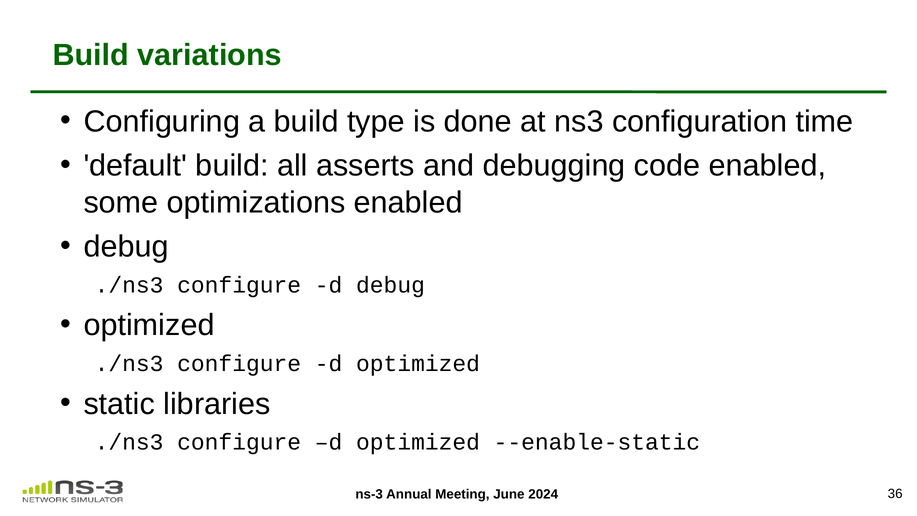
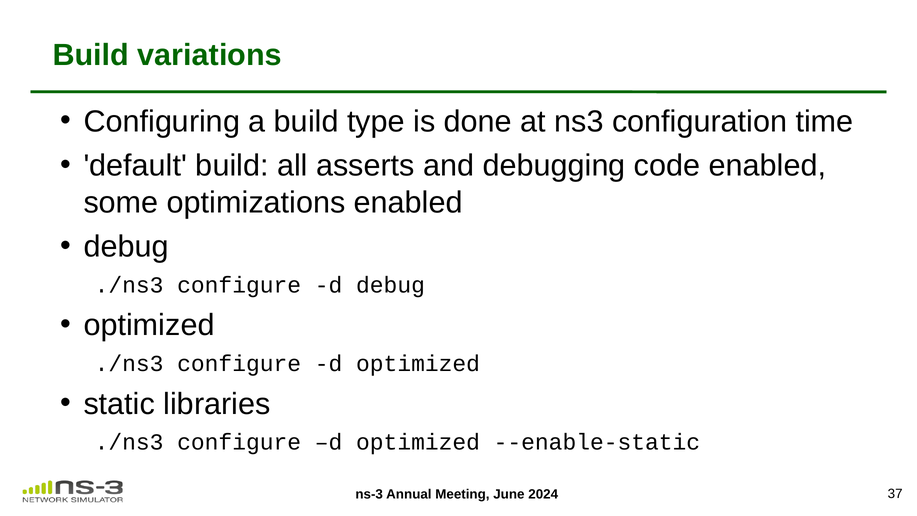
36: 36 -> 37 (895, 494)
